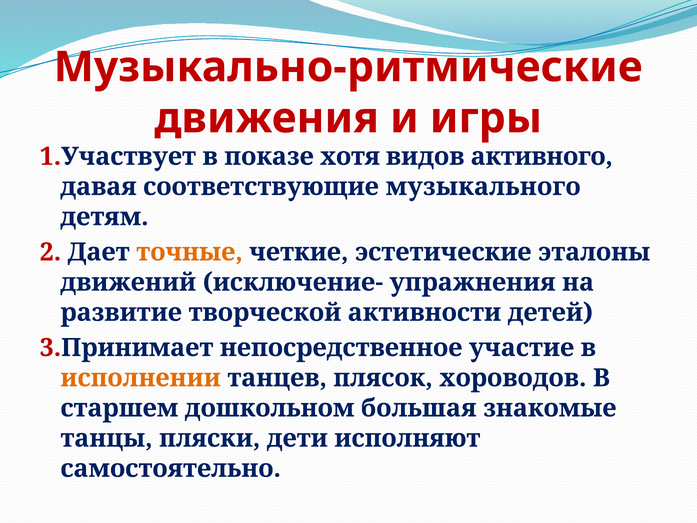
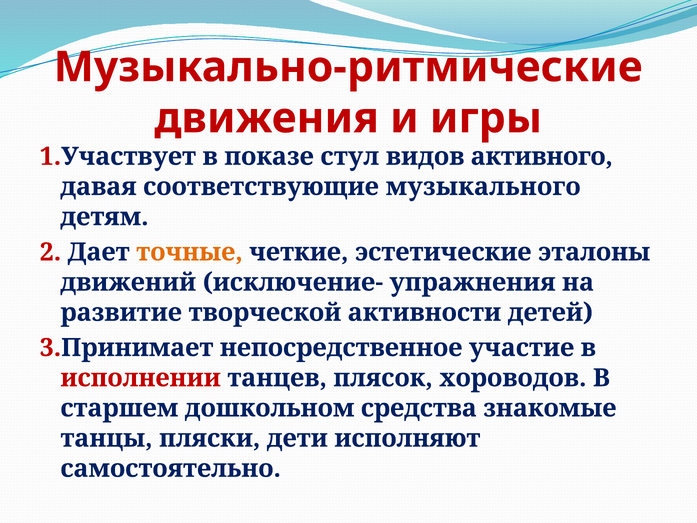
хотя: хотя -> стул (350, 156)
исполнении colour: orange -> red (141, 378)
большая: большая -> средства (419, 408)
